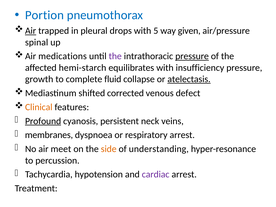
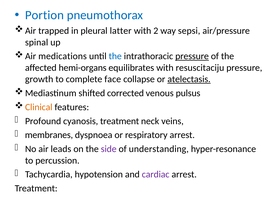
Air underline: present -> none (31, 31)
drops: drops -> latter (121, 31)
5: 5 -> 2 (156, 31)
given: given -> sepsi (189, 31)
the colour: purple -> blue (115, 56)
hemi-starch: hemi-starch -> hemi-organs (83, 68)
insufficiency: insufficiency -> resuscitaciju (200, 68)
fluid: fluid -> face (113, 79)
defect: defect -> pulsus (188, 93)
Profound underline: present -> none (43, 121)
cyanosis persistent: persistent -> treatment (120, 121)
meet: meet -> leads (61, 149)
side colour: orange -> purple (109, 149)
